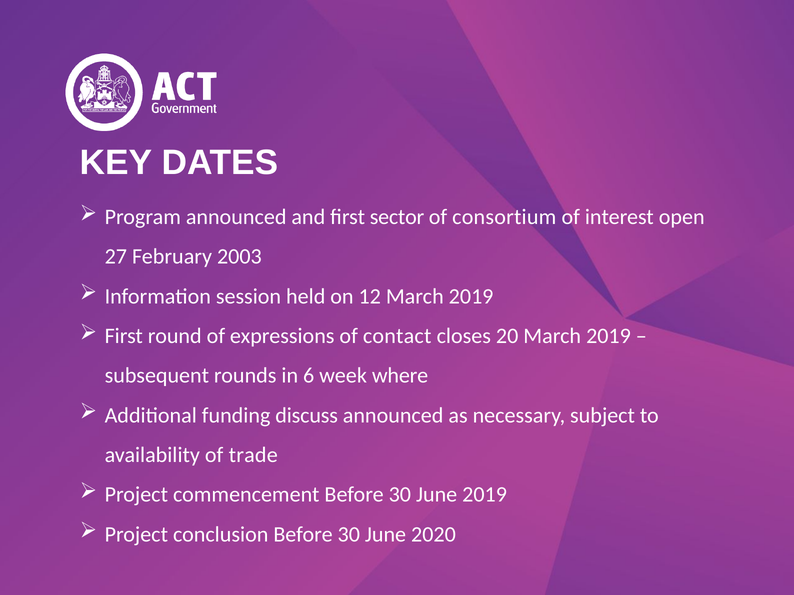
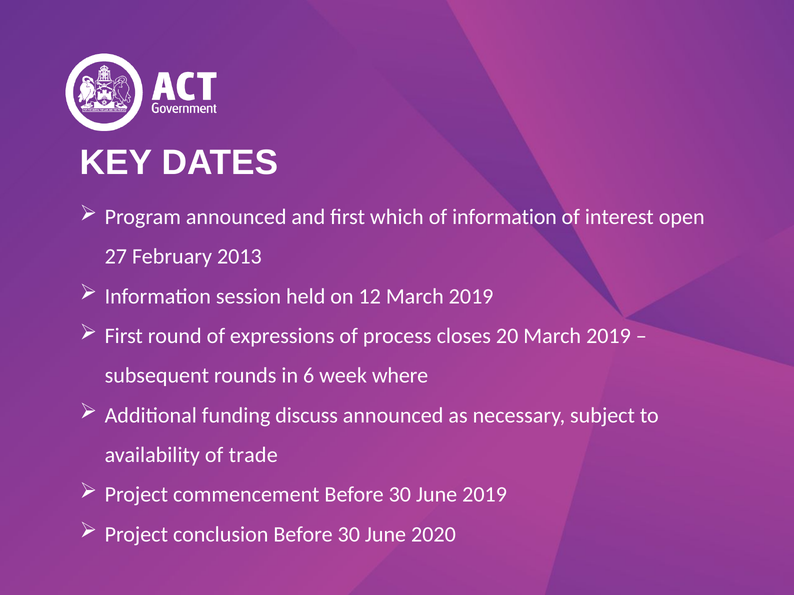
sector: sector -> which (397, 217)
of consortium: consortium -> information (504, 217)
2003: 2003 -> 2013 (239, 257)
contact: contact -> process (397, 336)
